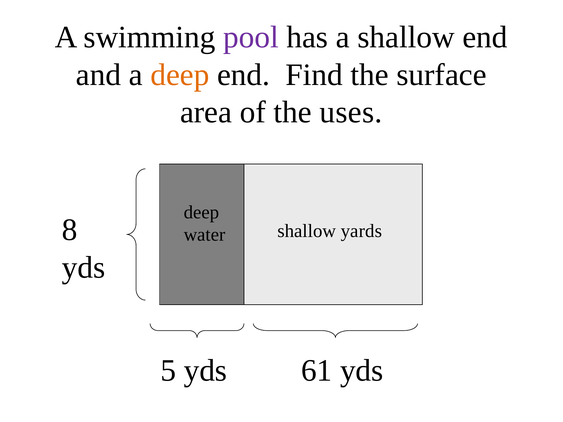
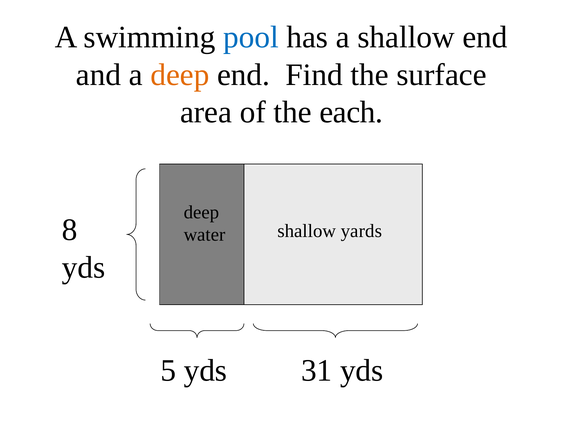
pool colour: purple -> blue (251, 37)
uses: uses -> each (351, 112)
61: 61 -> 31 (317, 371)
